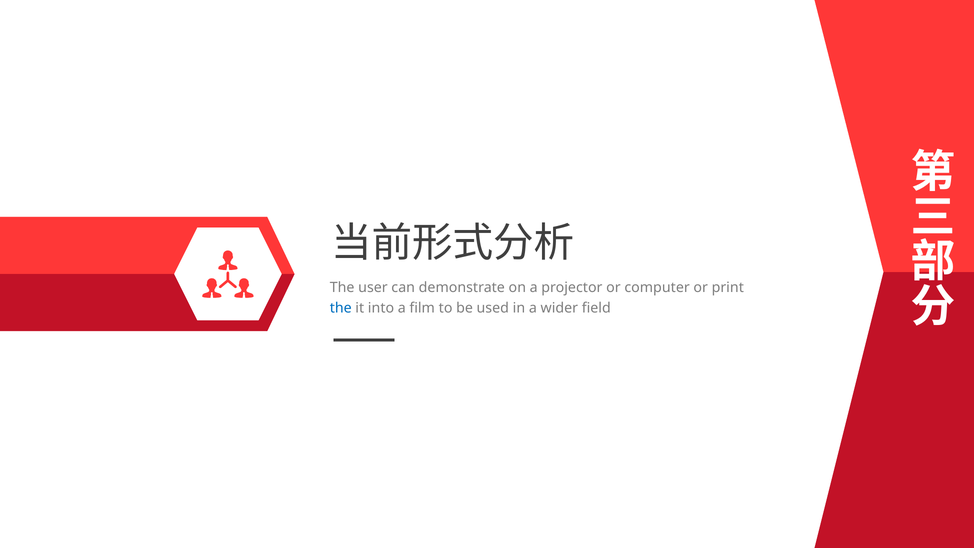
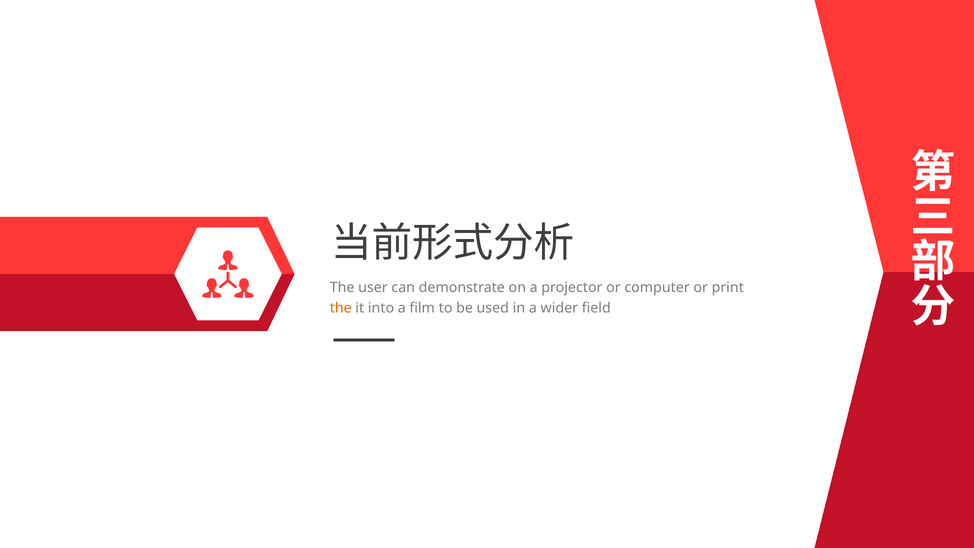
the colour: blue -> orange (341, 308)
